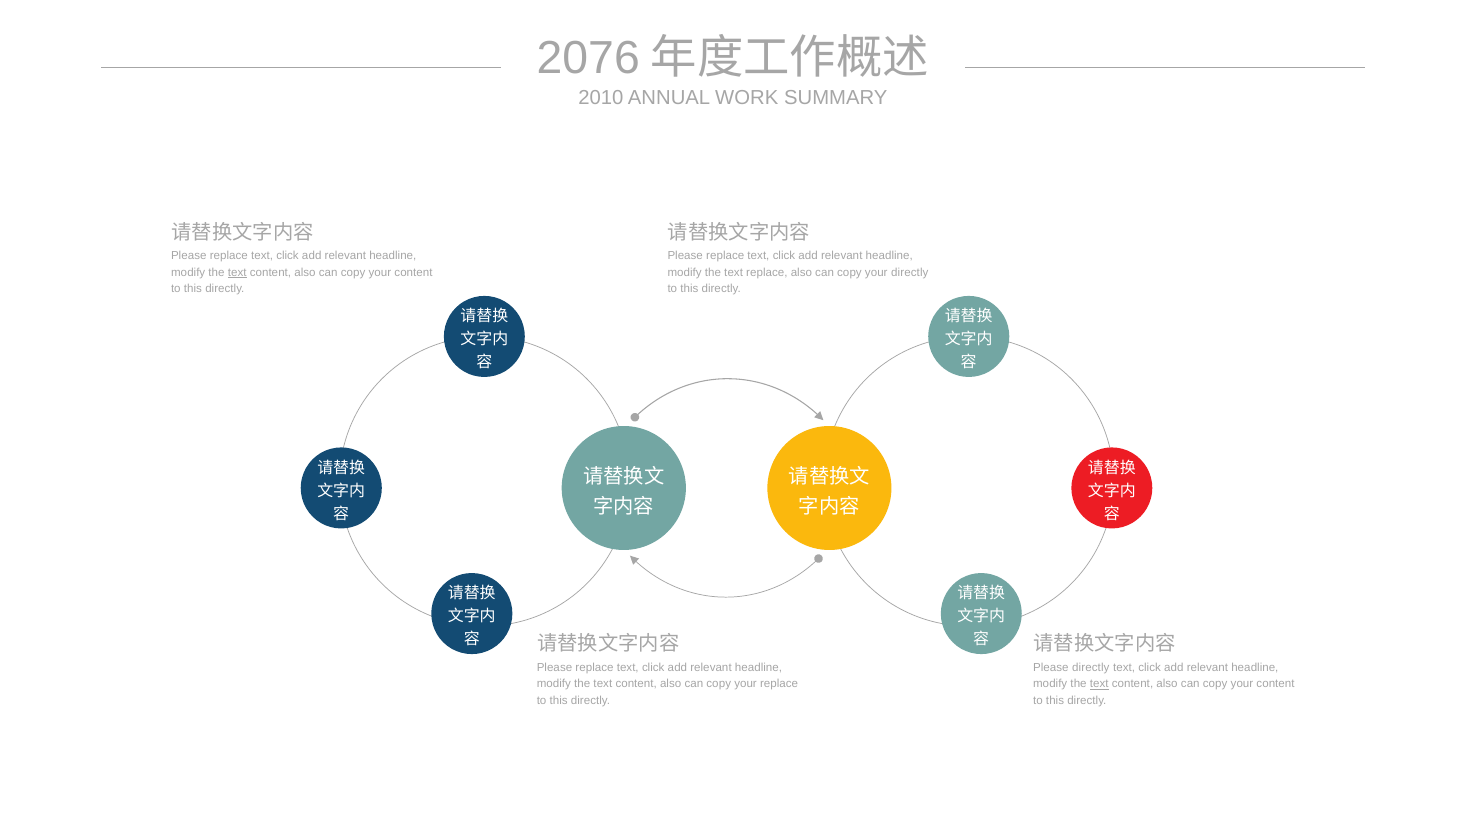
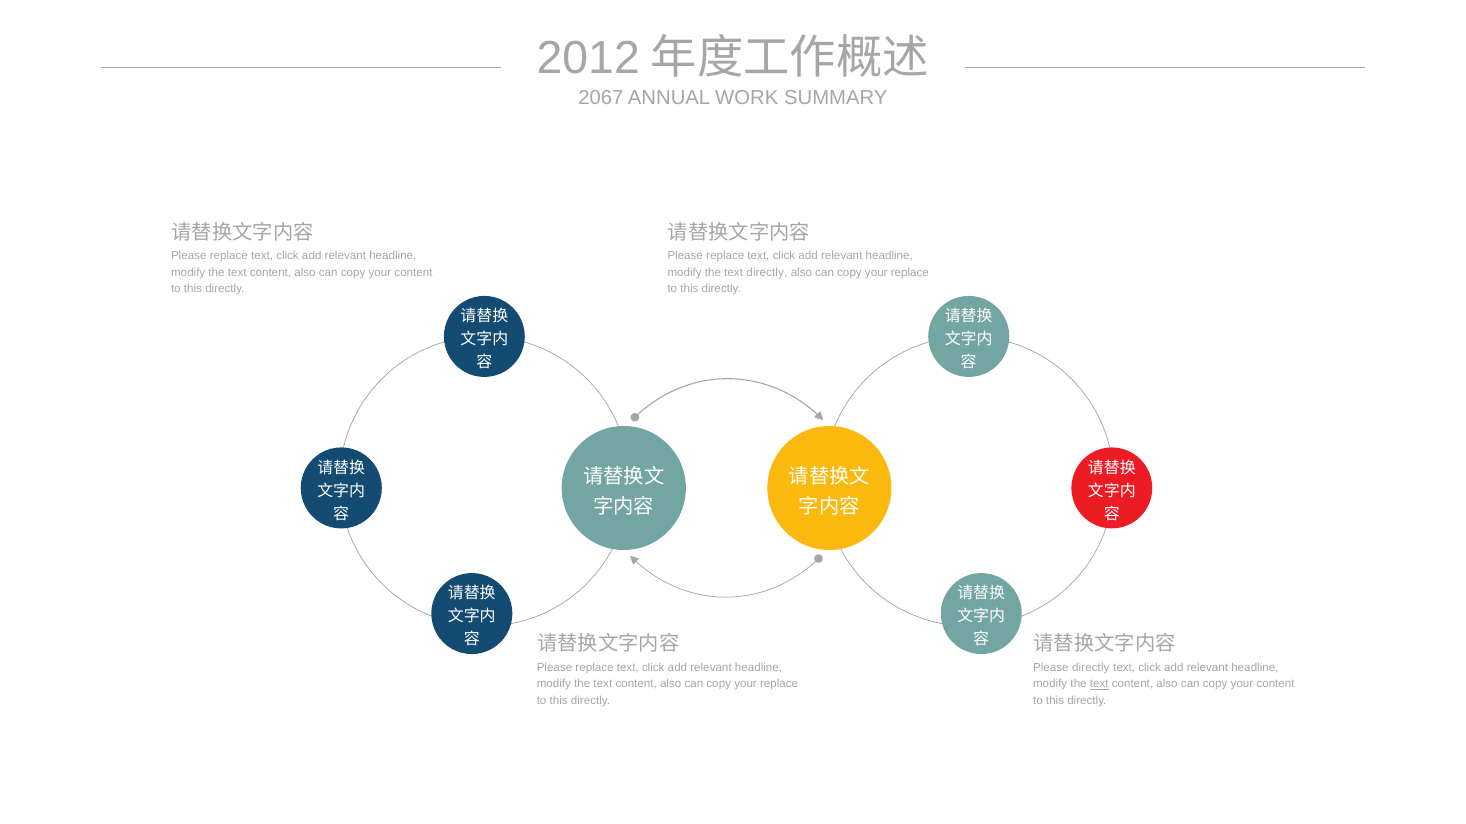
2076: 2076 -> 2012 (588, 58)
2010: 2010 -> 2067 (601, 98)
text underline: present -> none (237, 273)
text replace: replace -> directly (767, 273)
directly: directly -> replace (910, 273)
